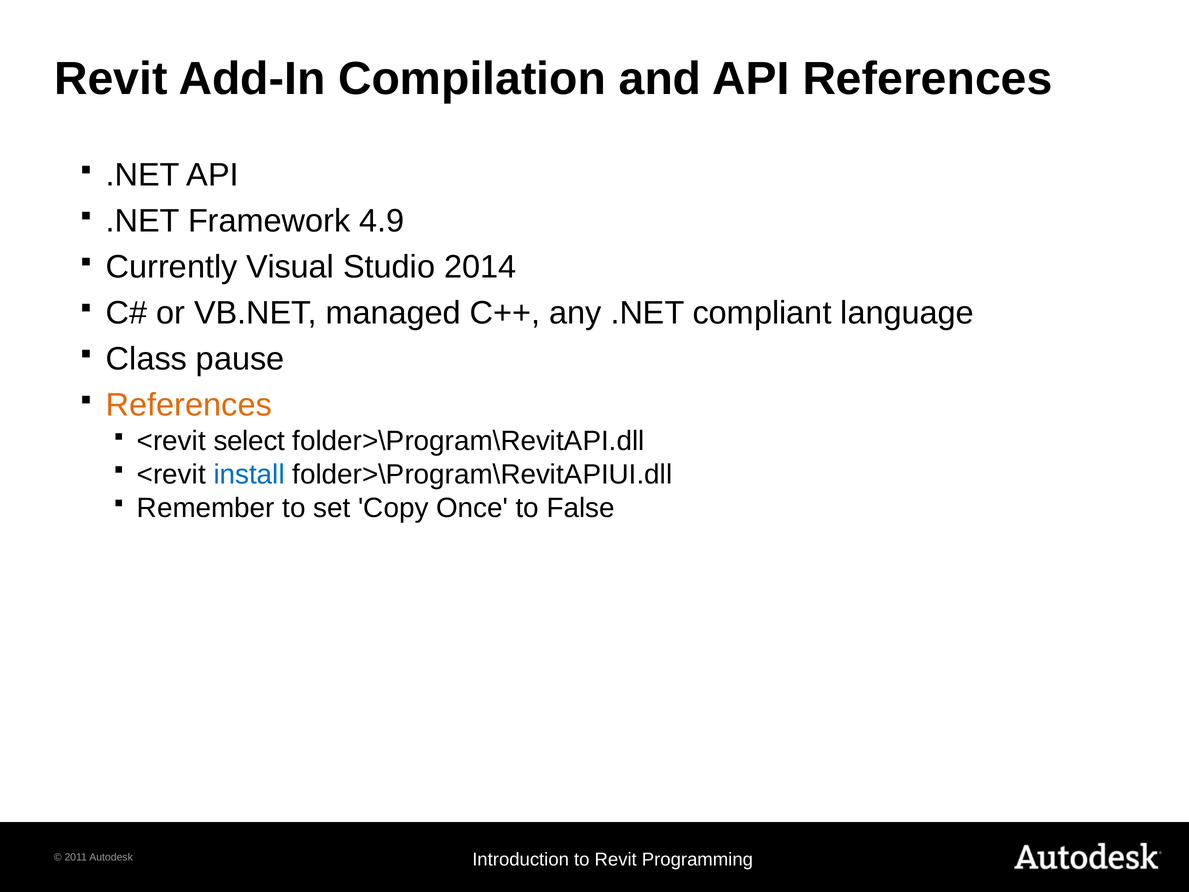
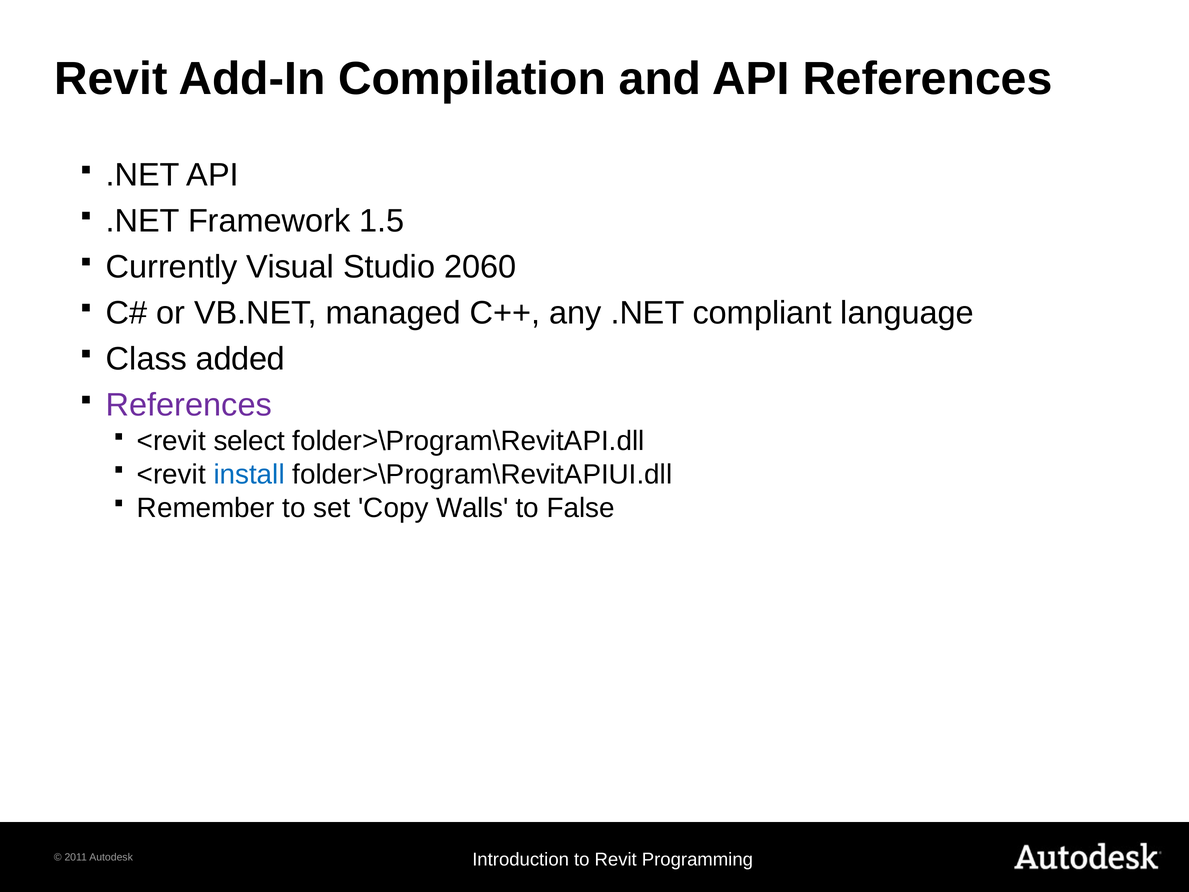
4.9: 4.9 -> 1.5 (382, 221)
2014: 2014 -> 2060 (480, 267)
pause: pause -> added (240, 359)
References colour: orange -> purple (189, 405)
Once: Once -> Walls (472, 508)
